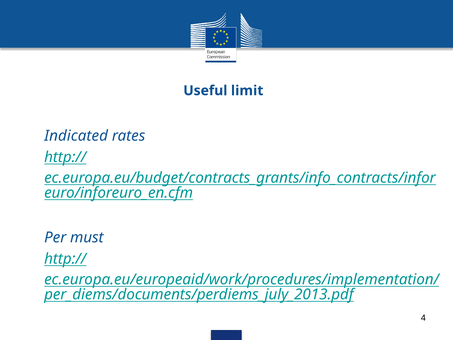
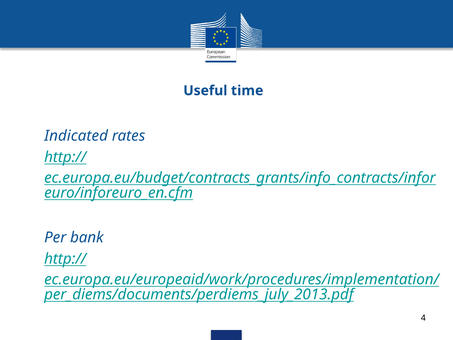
limit: limit -> time (247, 91)
must: must -> bank (87, 237)
